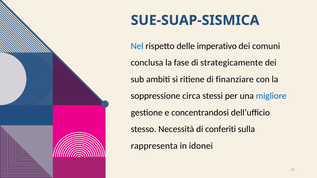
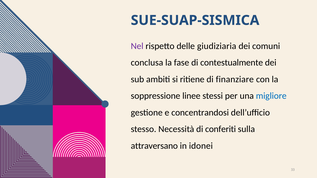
Nel colour: blue -> purple (137, 46)
imperativo: imperativo -> giudiziaria (217, 46)
strategicamente: strategicamente -> contestualmente (232, 63)
circa: circa -> linee (191, 96)
rappresenta: rappresenta -> attraversano (154, 146)
